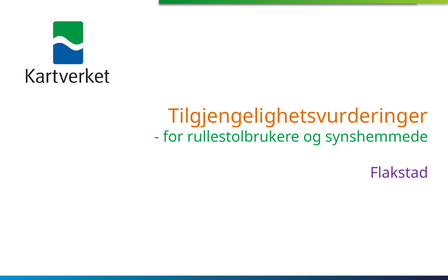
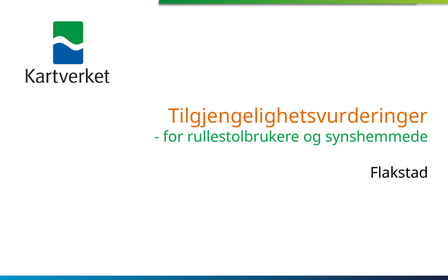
Flakstad colour: purple -> black (399, 173)
